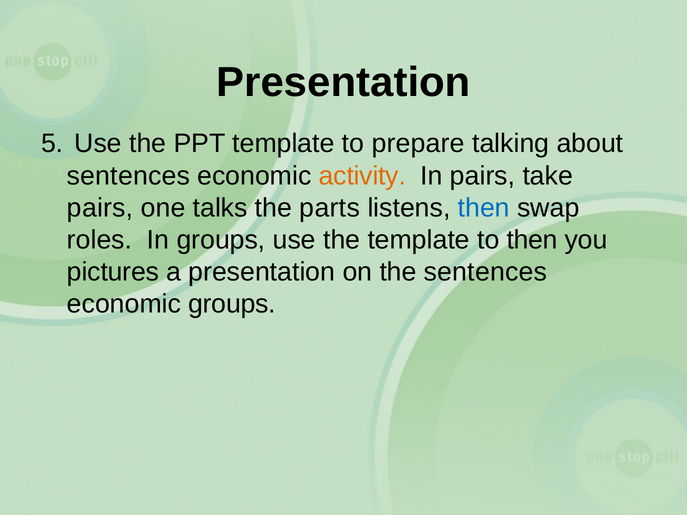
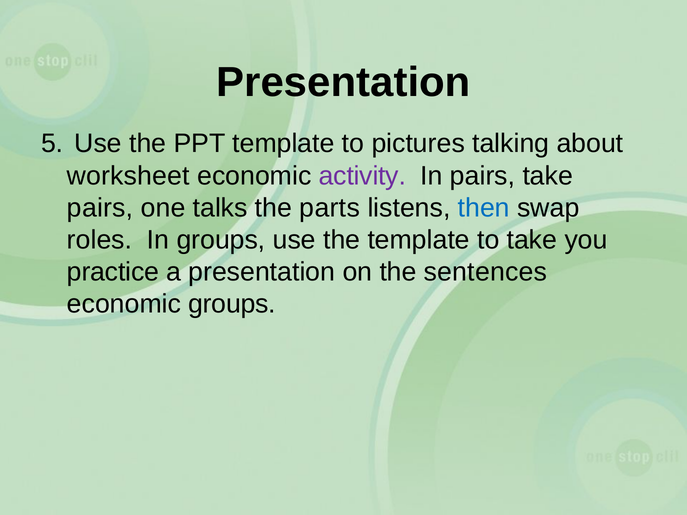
prepare: prepare -> pictures (418, 144)
sentences: sentences -> worksheet (128, 176)
activity colour: orange -> purple (362, 176)
to then: then -> take (532, 240)
pictures: pictures -> practice (113, 272)
